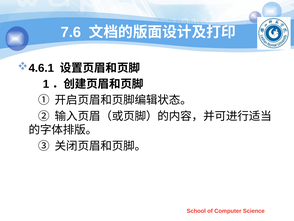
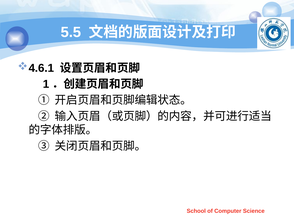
7.6: 7.6 -> 5.5 (71, 32)
